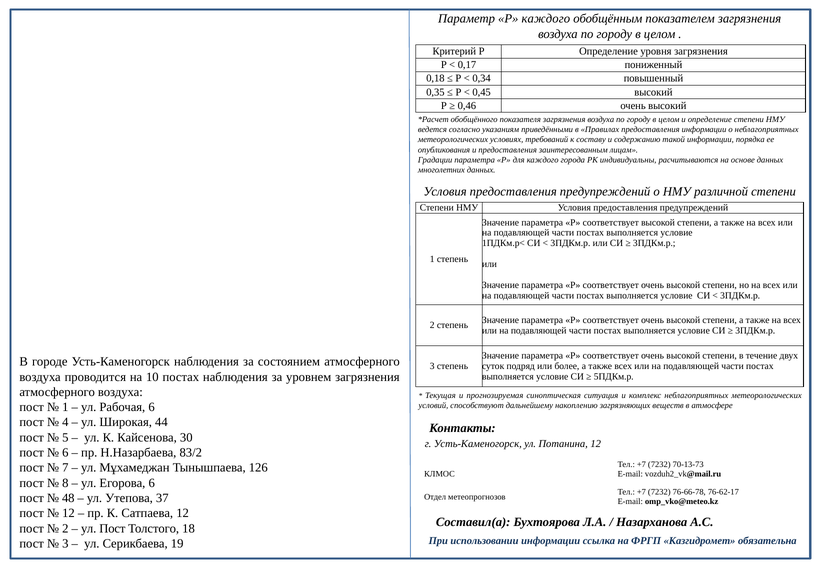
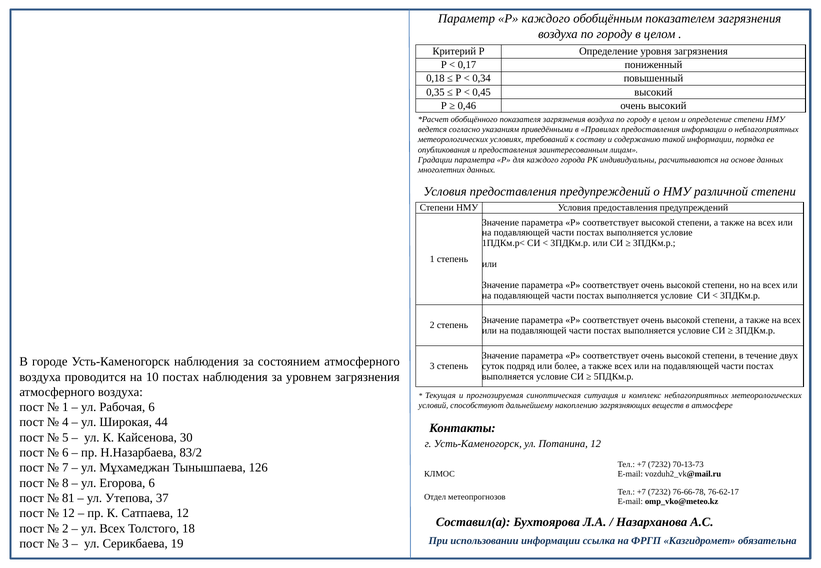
48: 48 -> 81 (68, 498)
ул Пост: Пост -> Всех (112, 529)
